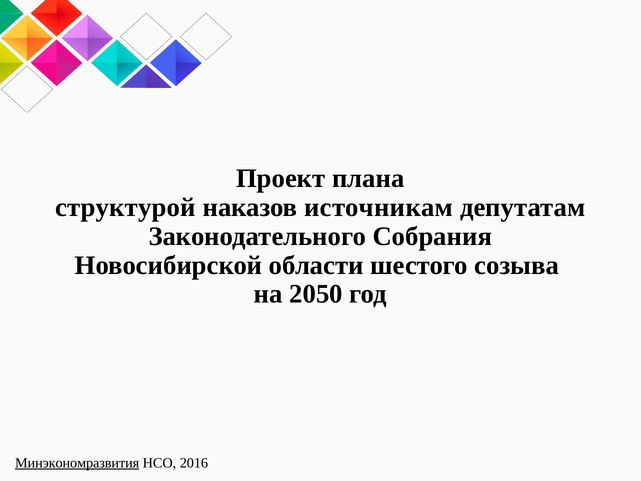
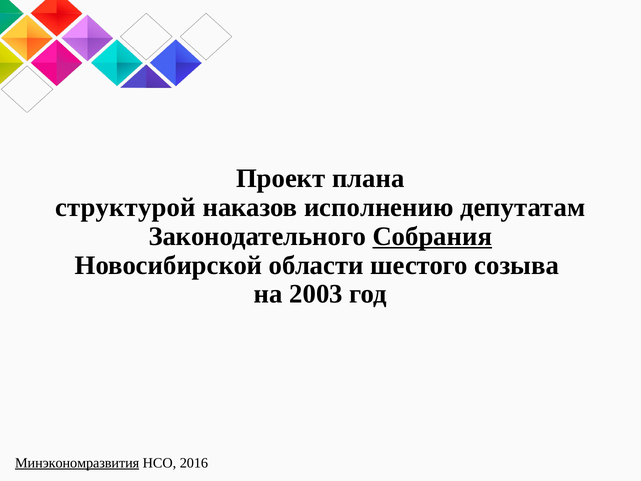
источникам: источникам -> исполнению (379, 207)
Собрания underline: none -> present (432, 236)
2050: 2050 -> 2003 (316, 294)
